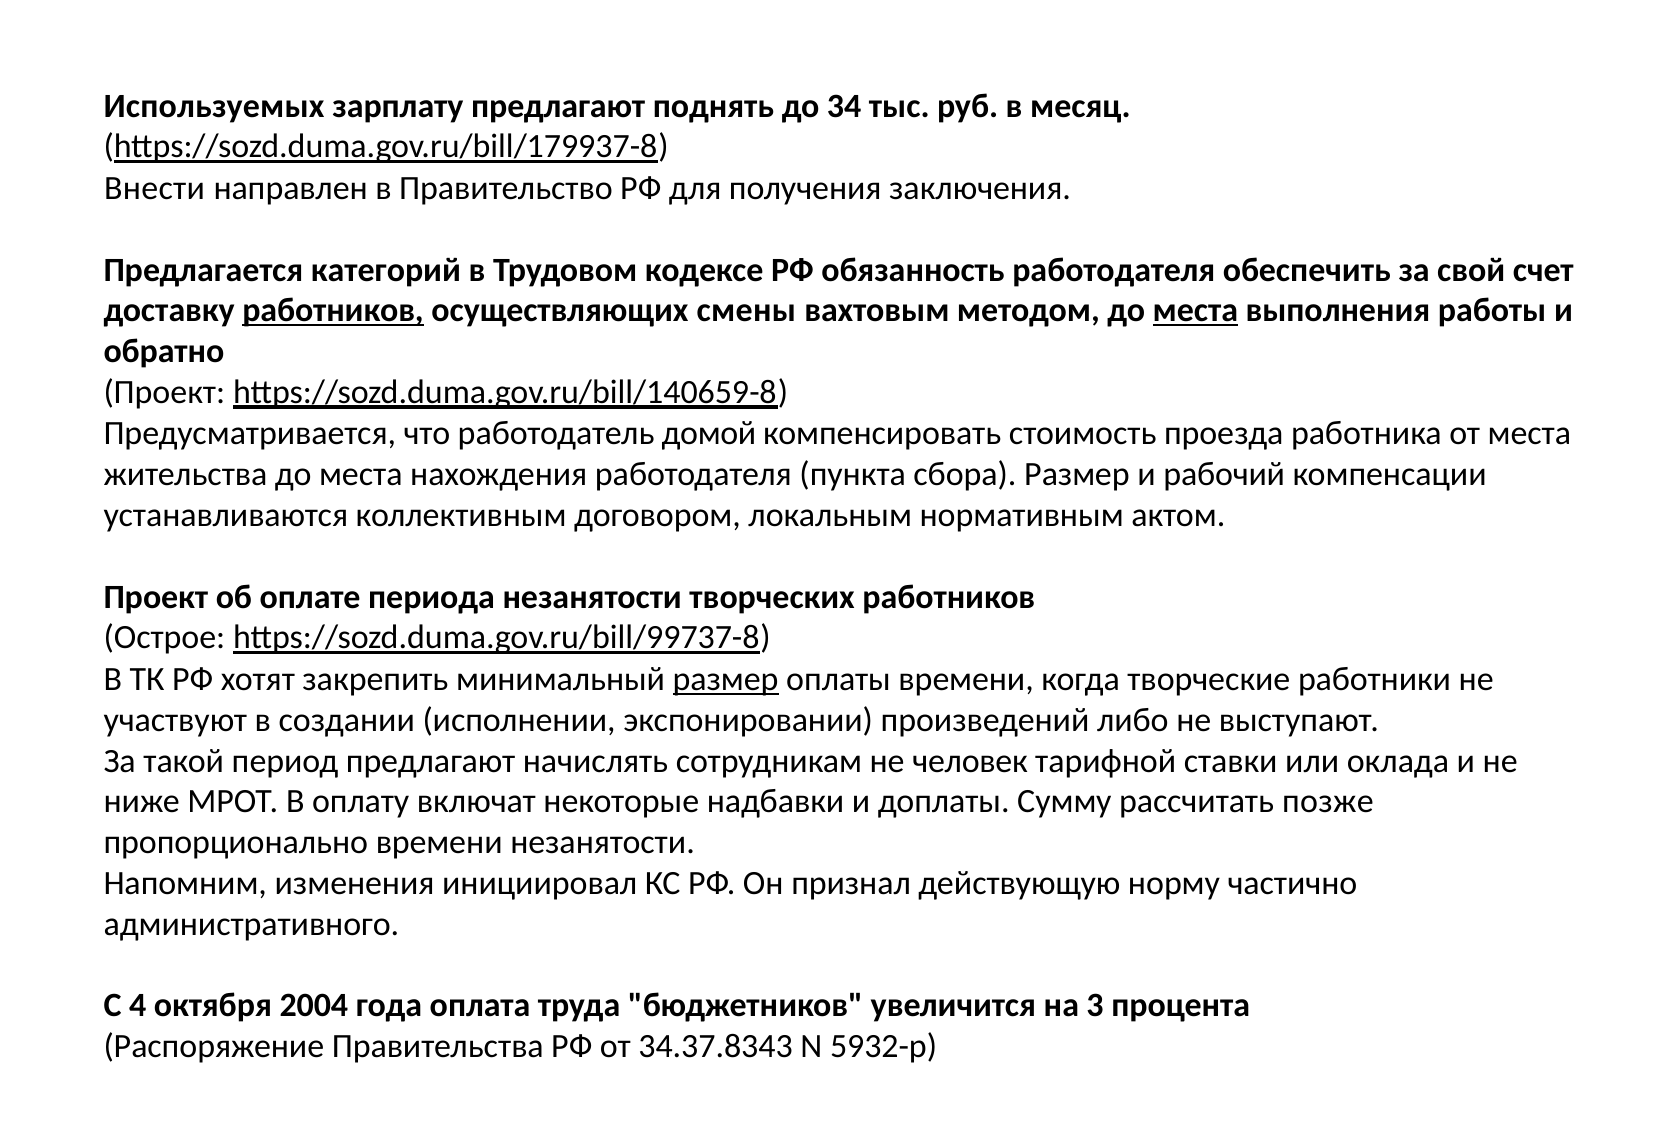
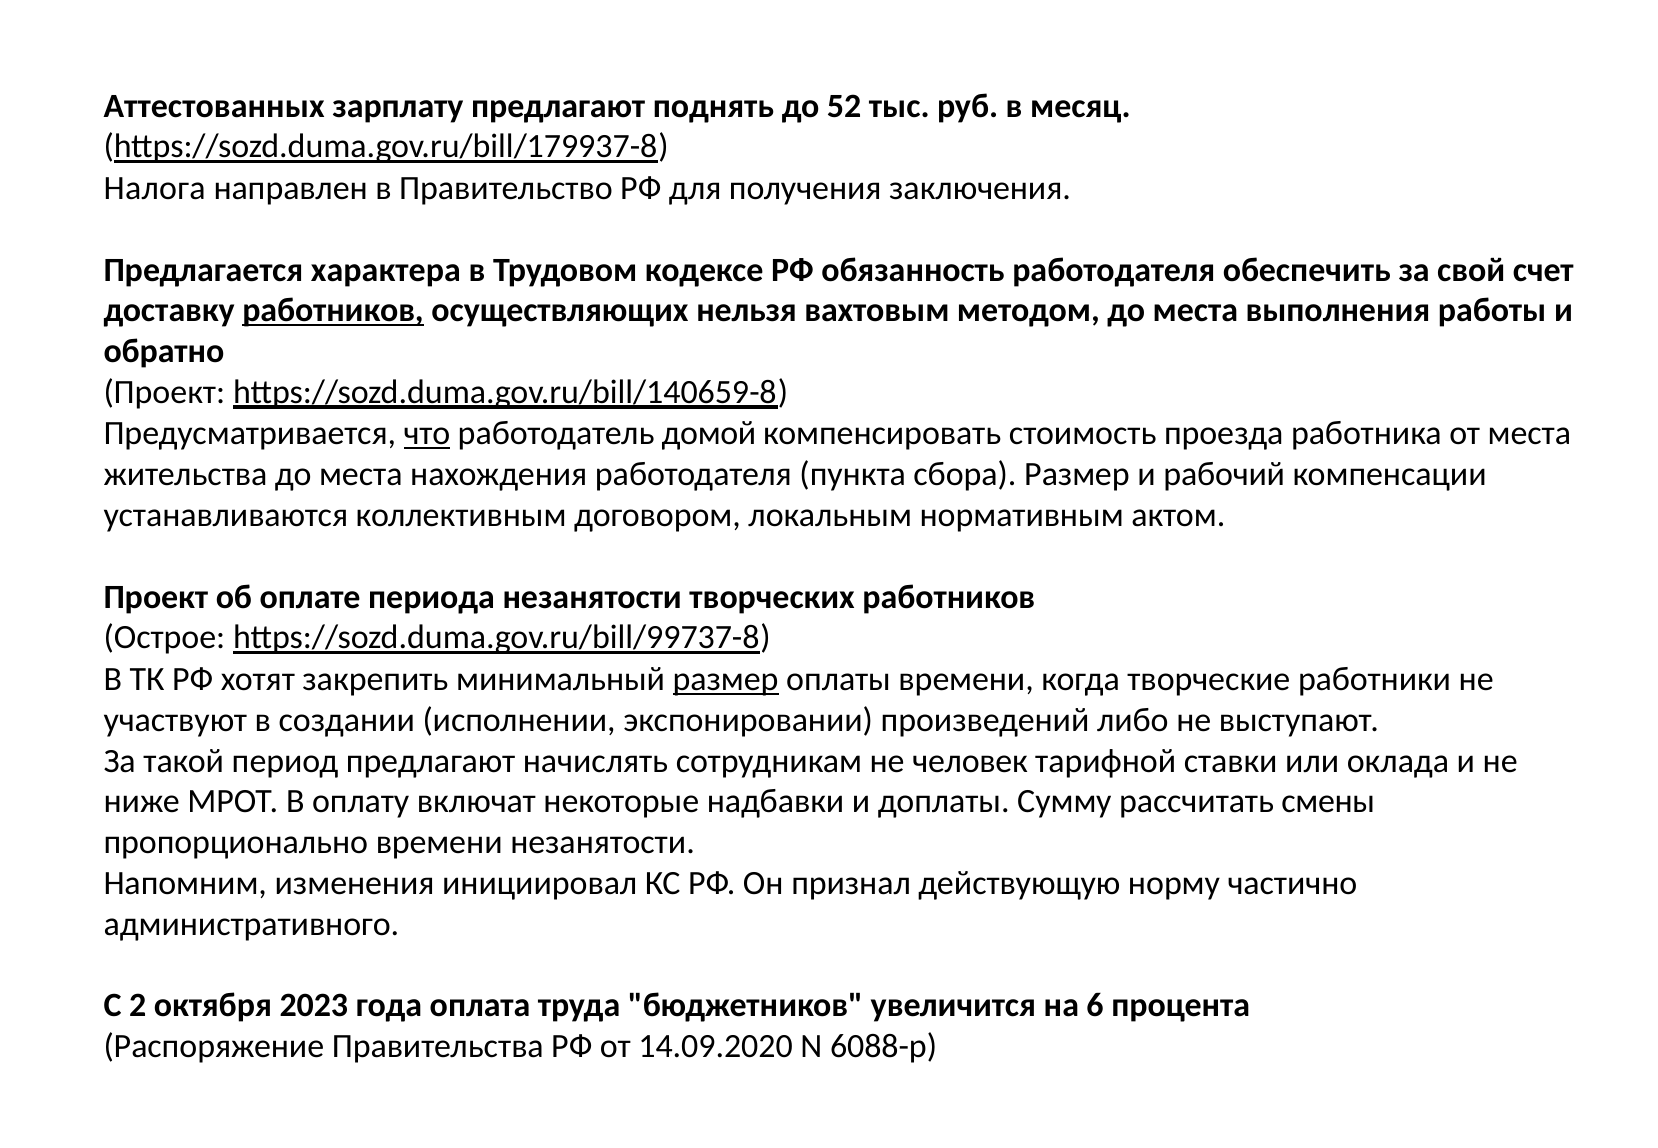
Используемых: Используемых -> Аттестованных (214, 106)
34: 34 -> 52 (844, 106)
Внести: Внести -> Налога (155, 188)
категорий: категорий -> характера (386, 270)
смены: смены -> нельзя (747, 311)
места underline: present -> none (1195, 311)
что underline: none -> present (427, 434)
позже: позже -> смены (1328, 802)
4: 4 -> 2 (138, 1006)
2004: 2004 -> 2023 (314, 1006)
3: 3 -> 6 (1095, 1006)
34.37.8343: 34.37.8343 -> 14.09.2020 (716, 1046)
5932-р: 5932-р -> 6088-р (884, 1046)
